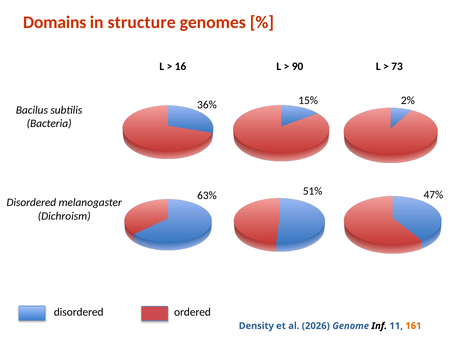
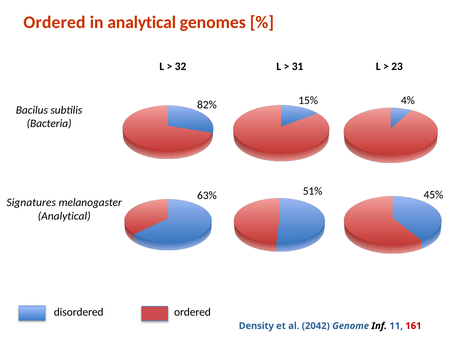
Domains: Domains -> Ordered (54, 22)
in structure: structure -> analytical (142, 22)
16: 16 -> 32 (181, 66)
90: 90 -> 31 (298, 66)
73: 73 -> 23 (397, 66)
36%: 36% -> 82% (207, 105)
2%: 2% -> 4% (408, 100)
47%: 47% -> 45% (433, 195)
Disordered: Disordered -> Signatures (31, 202)
Dichroism: Dichroism -> Analytical (64, 216)
2026: 2026 -> 2042 (316, 326)
161 colour: orange -> red (413, 326)
